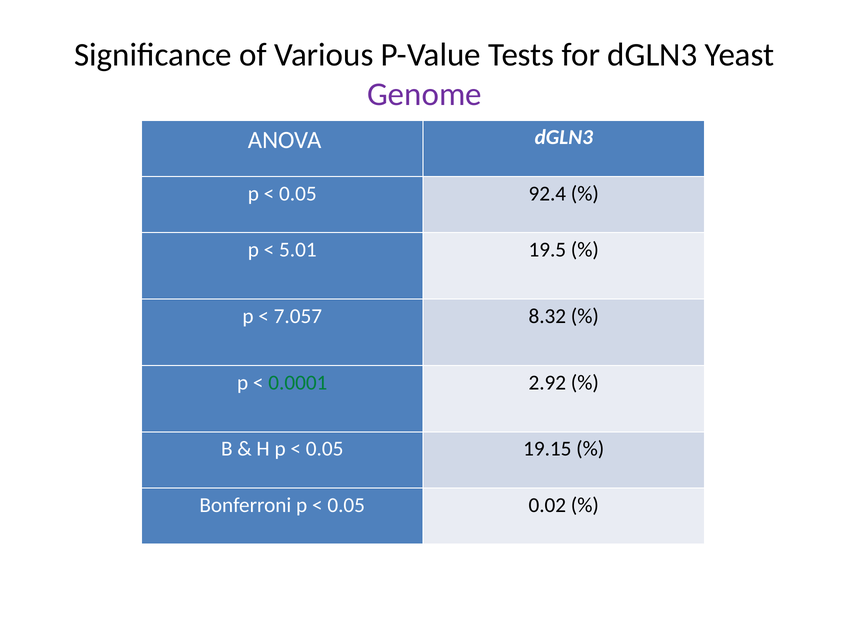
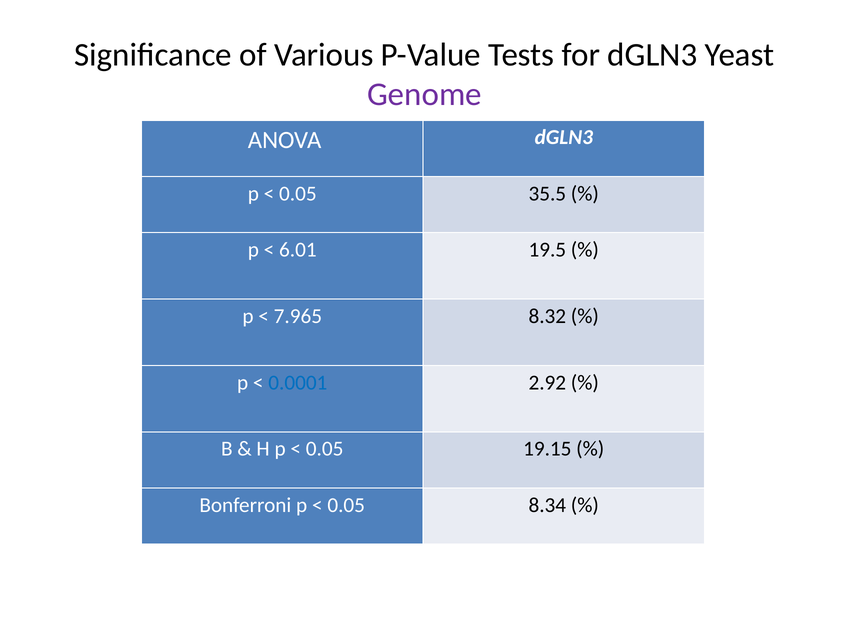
92.4: 92.4 -> 35.5 (547, 194)
5.01: 5.01 -> 6.01 (298, 250)
7.057: 7.057 -> 7.965 (298, 316)
0.0001 colour: green -> blue (298, 382)
0.02: 0.02 -> 8.34 (547, 505)
